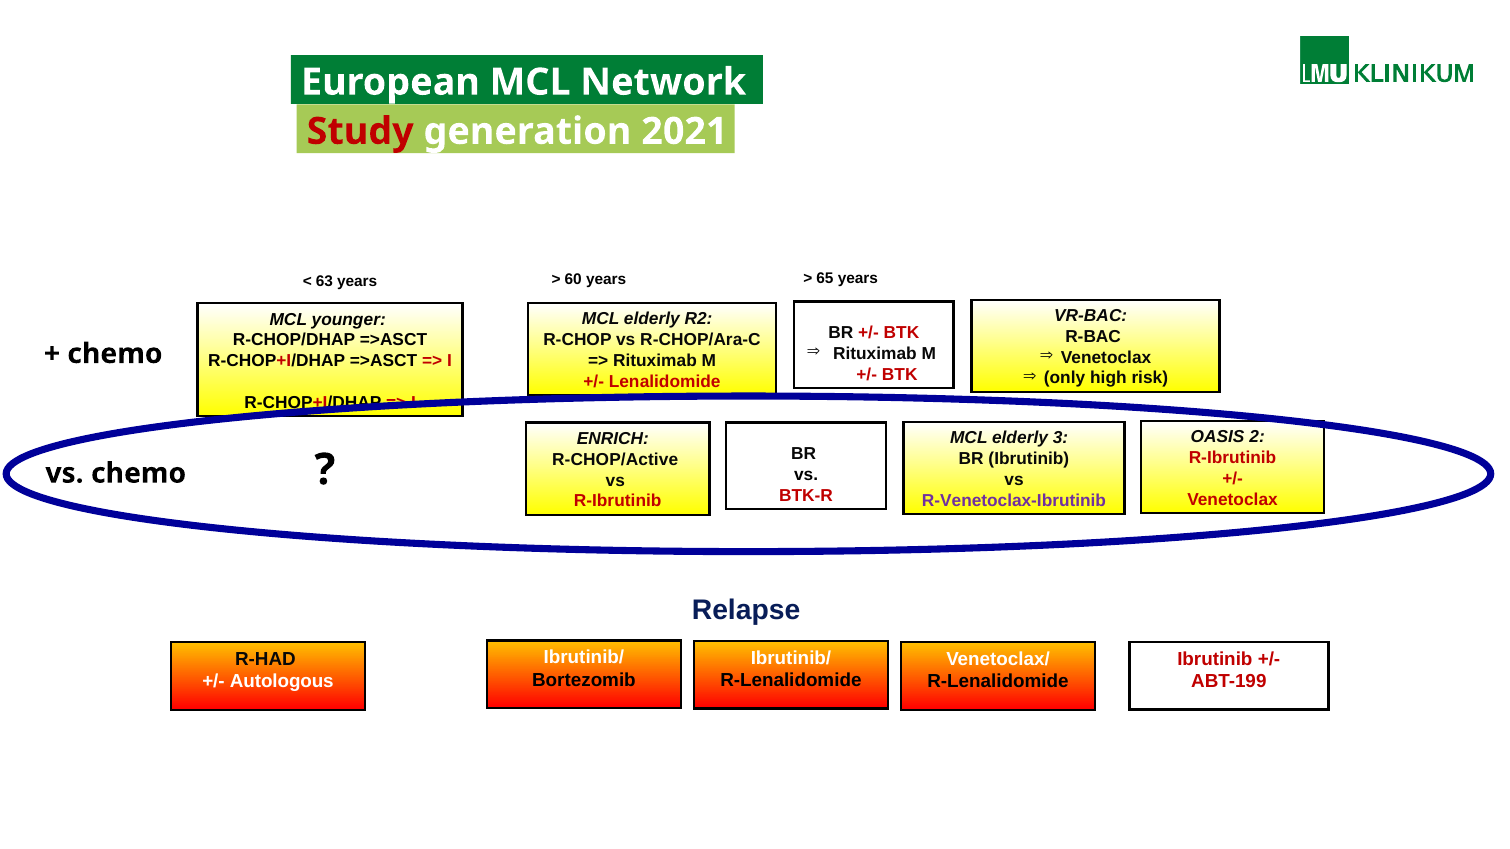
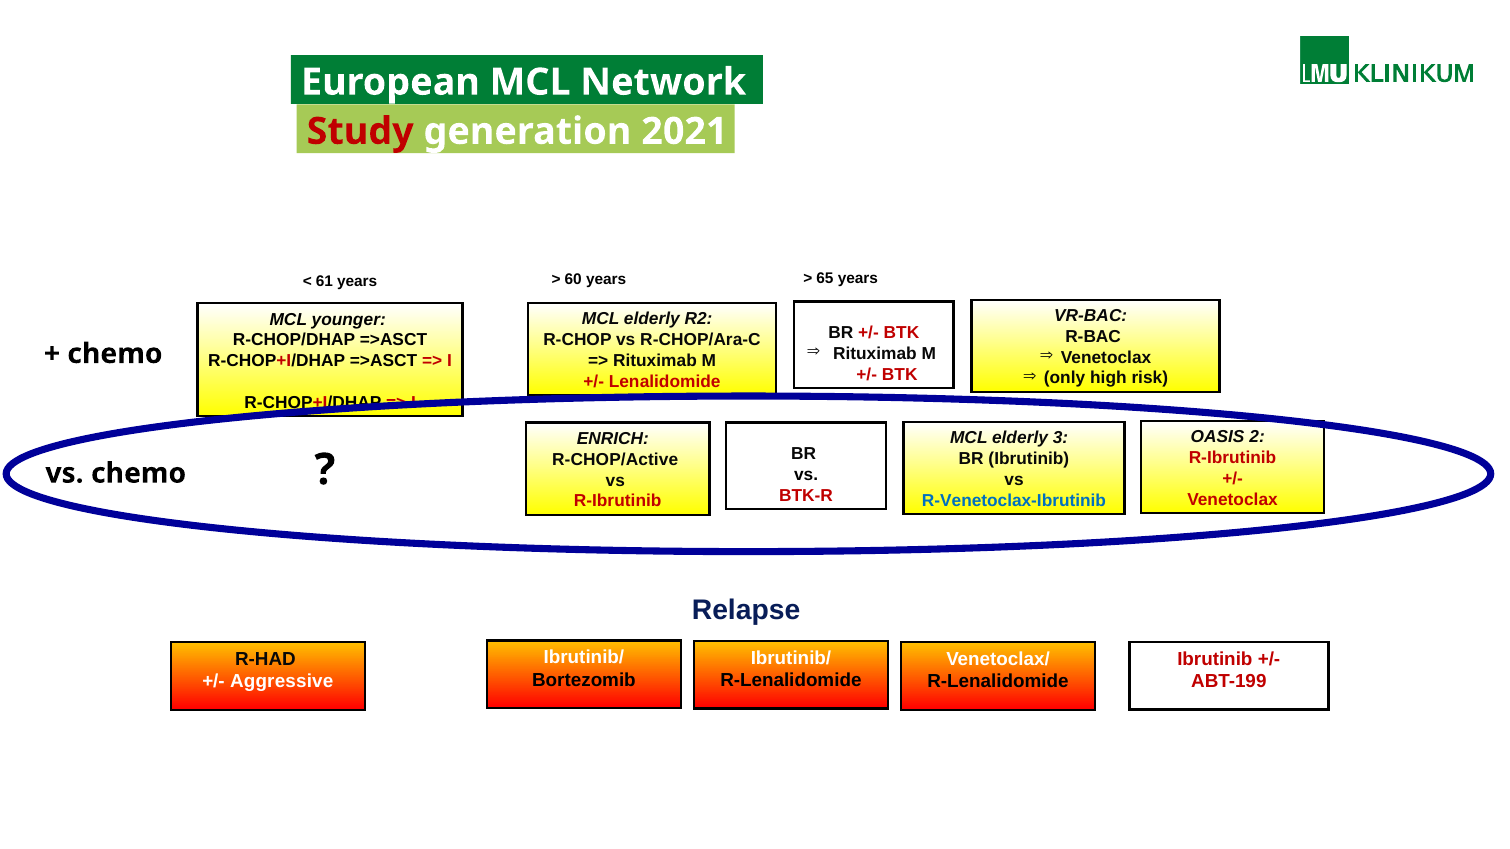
63: 63 -> 61 (324, 282)
R-Venetoclax-Ibrutinib colour: purple -> blue (1014, 501)
Autologous: Autologous -> Aggressive (282, 682)
